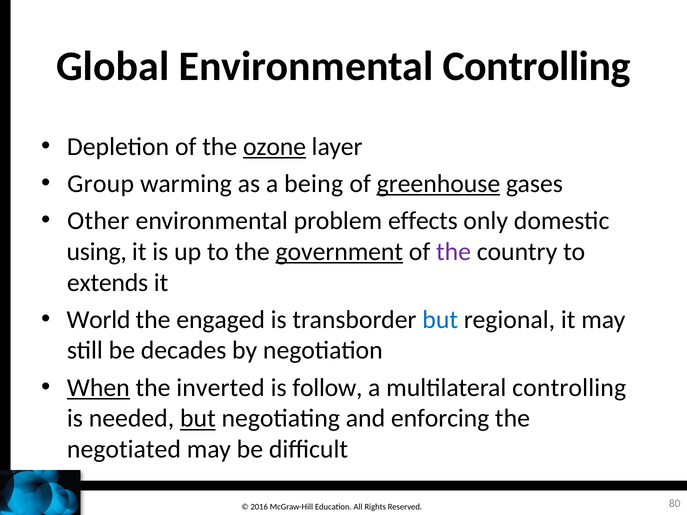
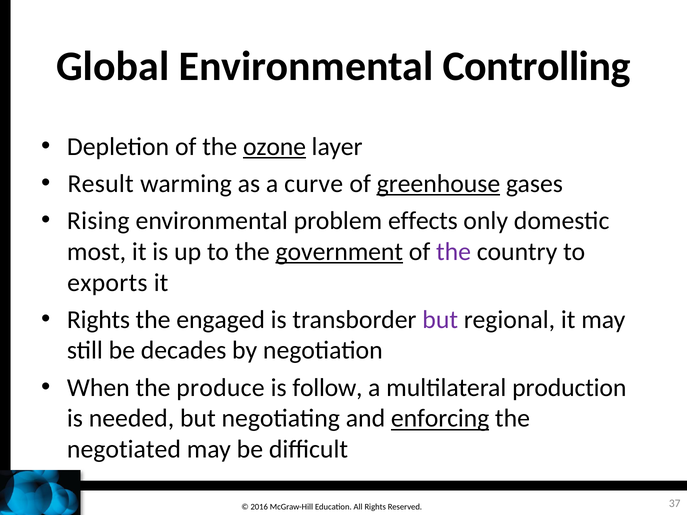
Group: Group -> Result (101, 184)
being: being -> curve (314, 184)
Other: Other -> Rising (98, 221)
using: using -> most (97, 252)
extends: extends -> exports (107, 283)
World: World -> Rights (98, 320)
but colour: blue -> purple (440, 320)
When underline: present -> none (98, 388)
inverted: inverted -> produce (220, 388)
multilateral controlling: controlling -> production (569, 388)
but underline: present -> none (198, 419)
enforcing underline: none -> present (440, 419)
80: 80 -> 37 (675, 504)
